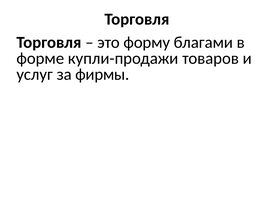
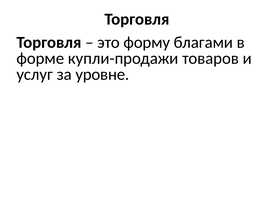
фирмы: фирмы -> уровне (102, 75)
